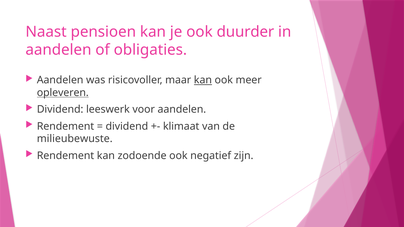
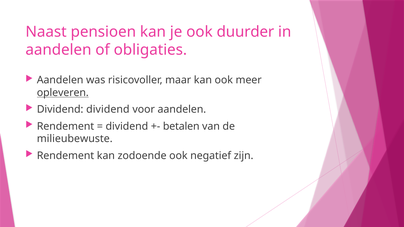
kan underline: present -> none (203, 80)
Dividend leeswerk: leeswerk -> dividend (108, 110)
klimaat: klimaat -> betalen (181, 126)
